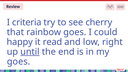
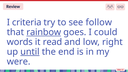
cherry: cherry -> follow (99, 22)
rainbow underline: none -> present (44, 32)
happy: happy -> words (20, 42)
goes: goes -> were (19, 62)
